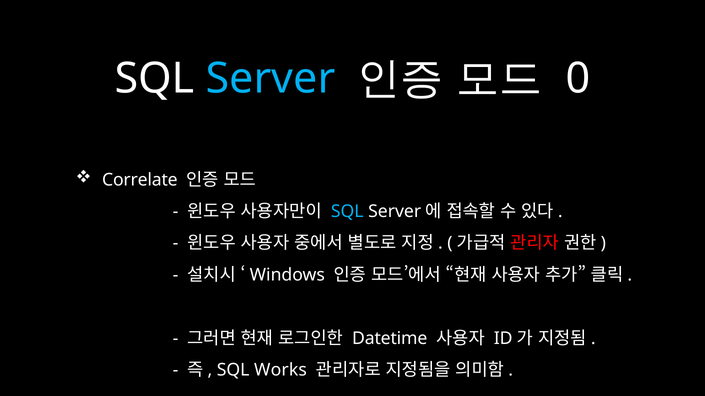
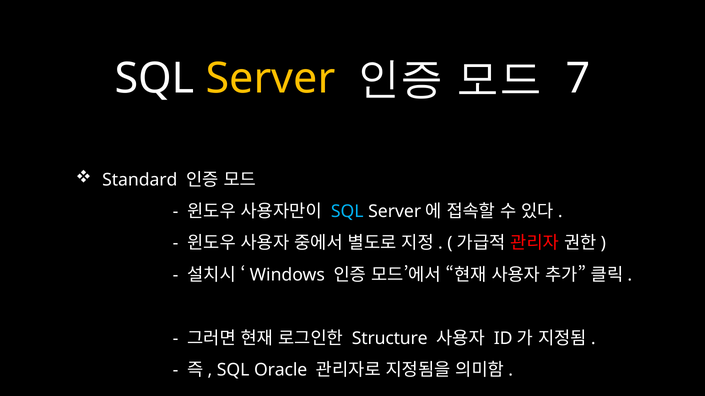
Server colour: light blue -> yellow (271, 79)
0: 0 -> 7 (578, 79)
Correlate: Correlate -> Standard (140, 180)
Datetime: Datetime -> Structure (390, 339)
Works: Works -> Oracle (281, 370)
